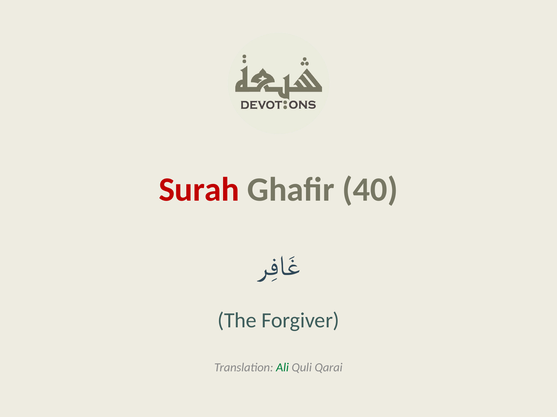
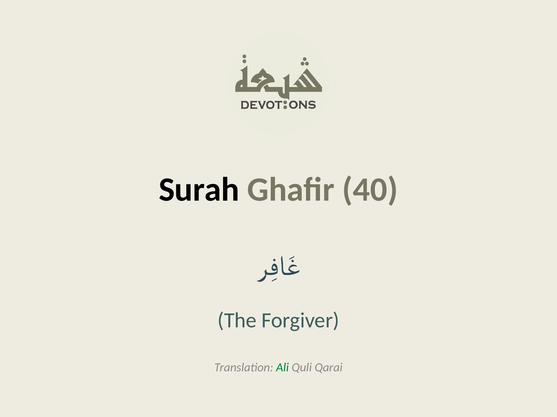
Surah colour: red -> black (199, 190)
